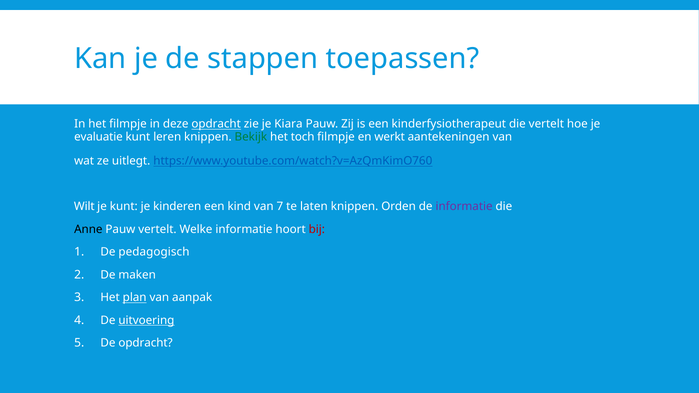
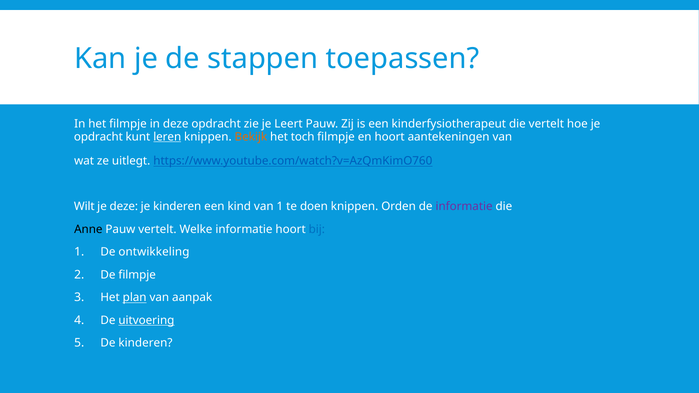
opdracht underline: present -> none (216, 124)
Kiara: Kiara -> Leert (289, 124)
evaluatie: evaluatie -> opdracht (98, 137)
leren underline: none -> present (167, 137)
Bekijk colour: green -> orange (251, 137)
en werkt: werkt -> hoort (390, 137)
je kunt: kunt -> deze (124, 207)
van 7: 7 -> 1 (280, 207)
laten: laten -> doen (314, 207)
bij colour: red -> blue (317, 229)
pedagogisch: pedagogisch -> ontwikkeling (154, 252)
De maken: maken -> filmpje (137, 275)
De opdracht: opdracht -> kinderen (145, 343)
